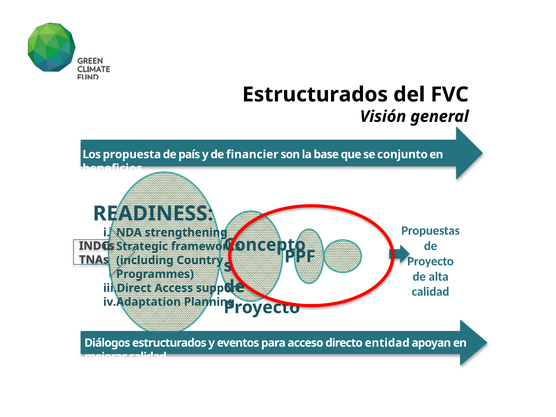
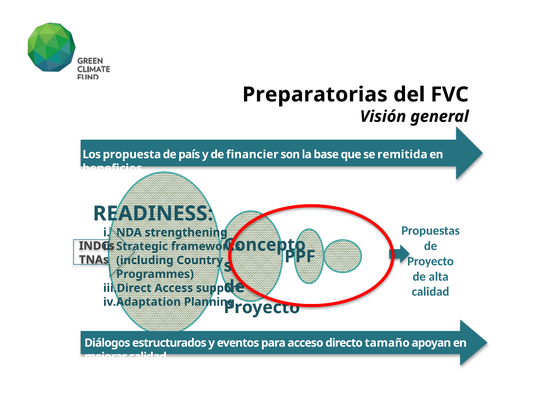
Estructurados: Estructurados -> Preparatorias (315, 95)
conjunto: conjunto -> remitida (402, 154)
entidad: entidad -> tamaño (387, 343)
